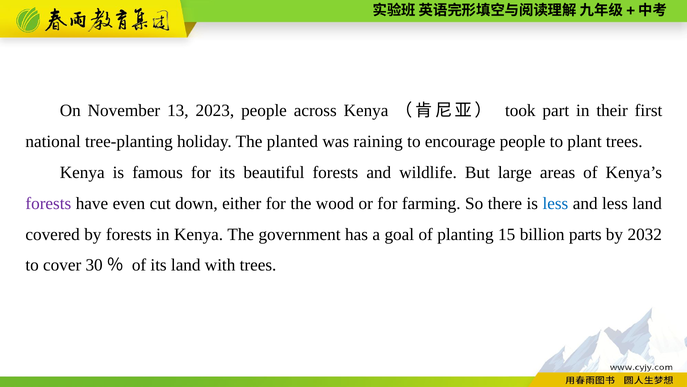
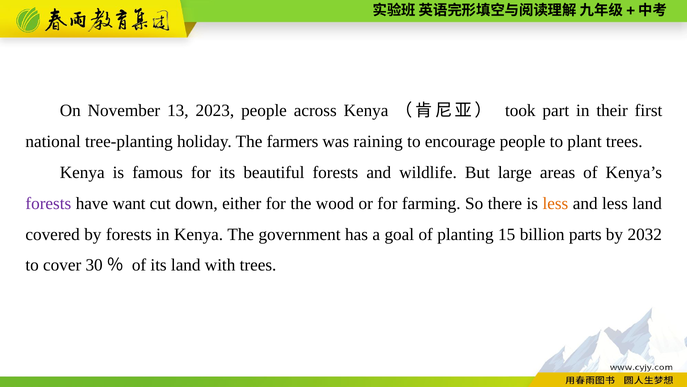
planted: planted -> farmers (293, 141)
even: even -> want (129, 203)
less colour: blue -> orange (555, 203)
